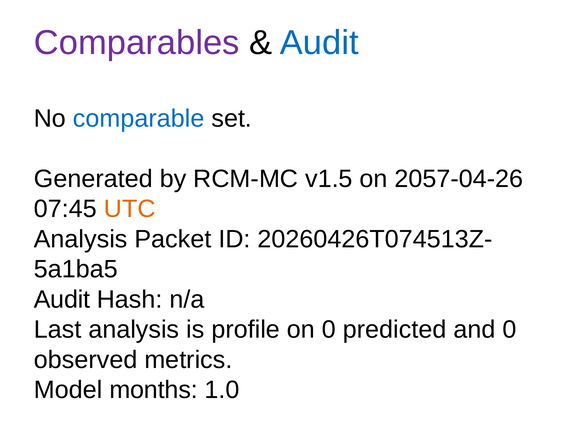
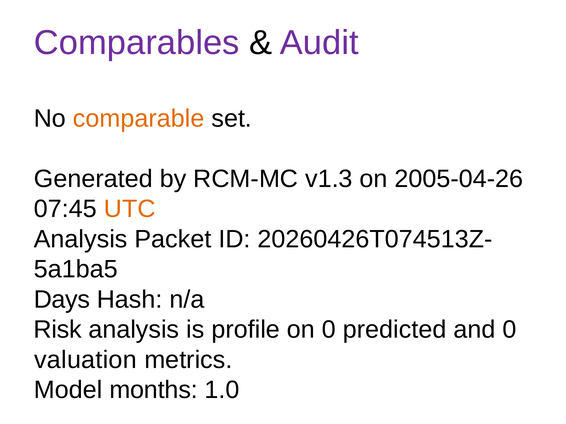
Audit colour: blue -> purple (319, 43)
comparable colour: blue -> orange (139, 119)
v1.5: v1.5 -> v1.3 (329, 179)
2057-04-26: 2057-04-26 -> 2005-04-26 (459, 179)
Audit: Audit -> Days (62, 300)
Last: Last -> Risk (58, 330)
observed: observed -> valuation (85, 360)
